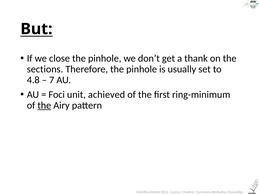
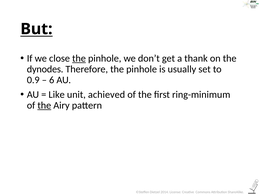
the underline: none -> present (79, 58)
sections: sections -> dynodes (45, 69)
4.8: 4.8 -> 0.9 (33, 80)
7: 7 -> 6 (52, 80)
Foci: Foci -> Like (57, 95)
